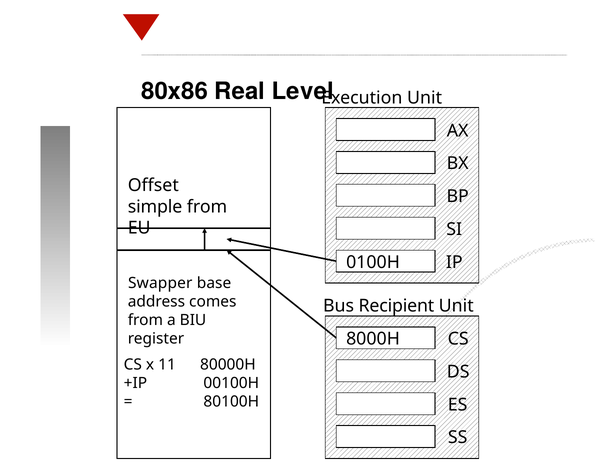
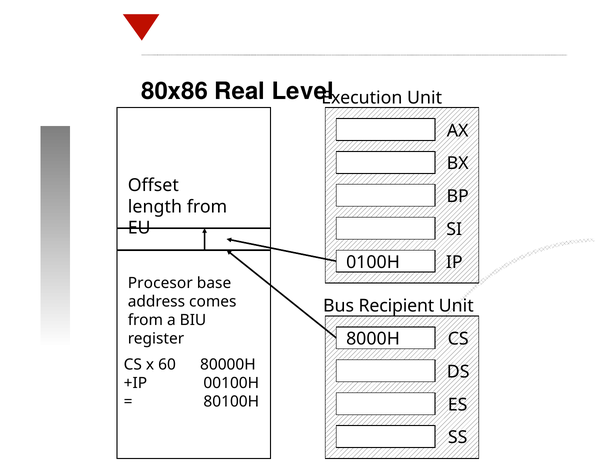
simple: simple -> length (155, 207)
Swapper: Swapper -> Procesor (160, 283)
11: 11 -> 60 (167, 364)
